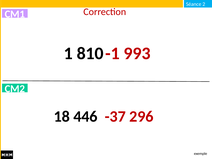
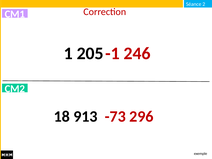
810: 810 -> 205 (90, 53)
993: 993 -> 246 (137, 53)
446: 446 -> 913 (85, 116)
-37: -37 -> -73 (115, 116)
